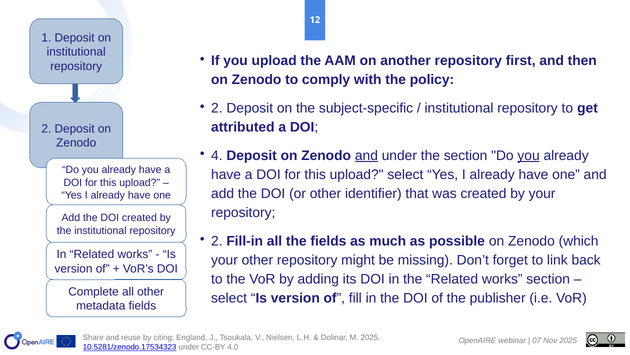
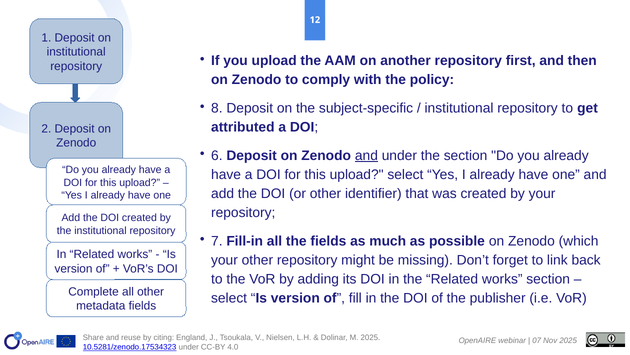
2: 2 -> 8 (217, 108)
4: 4 -> 6 (217, 155)
you underline: present -> none (529, 155)
2: 2 -> 7 (217, 241)
